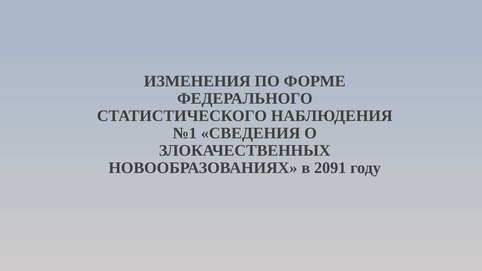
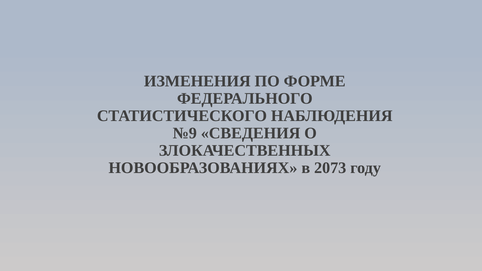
№1: №1 -> №9 (185, 133)
2091: 2091 -> 2073 (330, 168)
